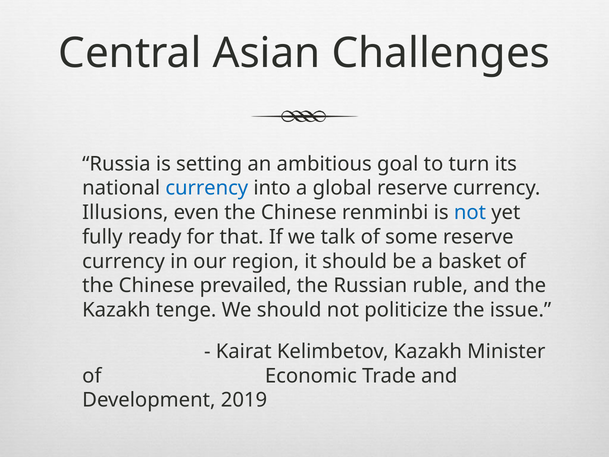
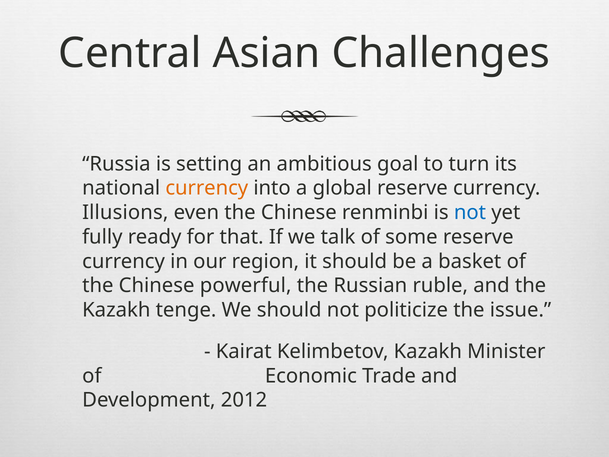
currency colour: blue -> orange (207, 188)
prevailed: prevailed -> powerful (246, 286)
2019: 2019 -> 2012 (244, 400)
